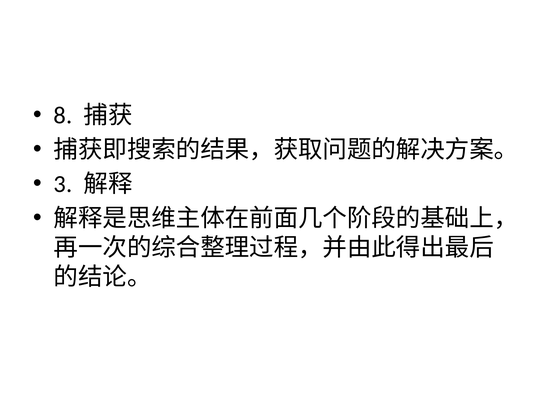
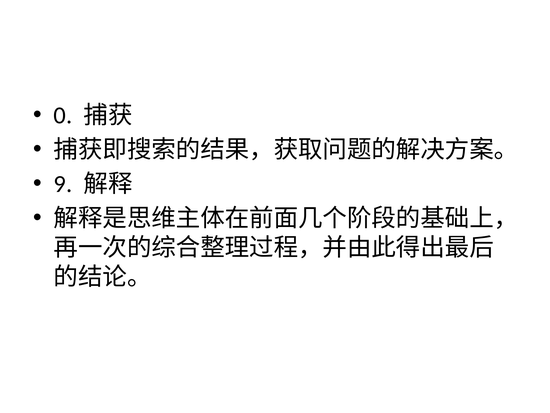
8: 8 -> 0 (63, 115)
3: 3 -> 9 (63, 184)
